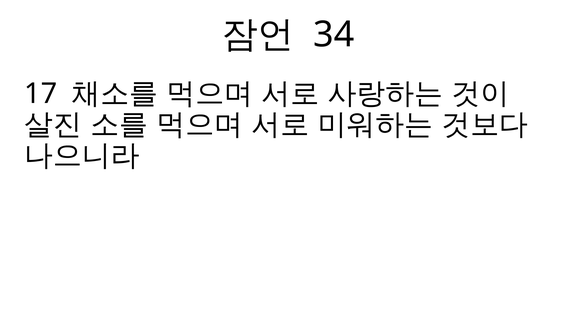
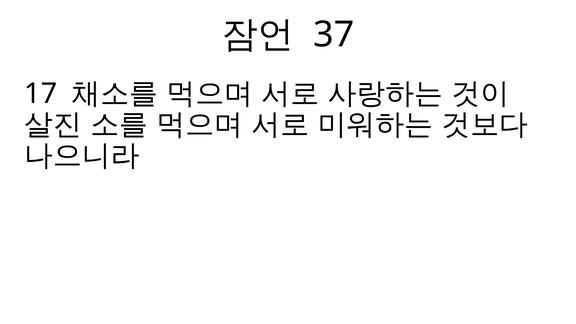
34: 34 -> 37 (334, 35)
